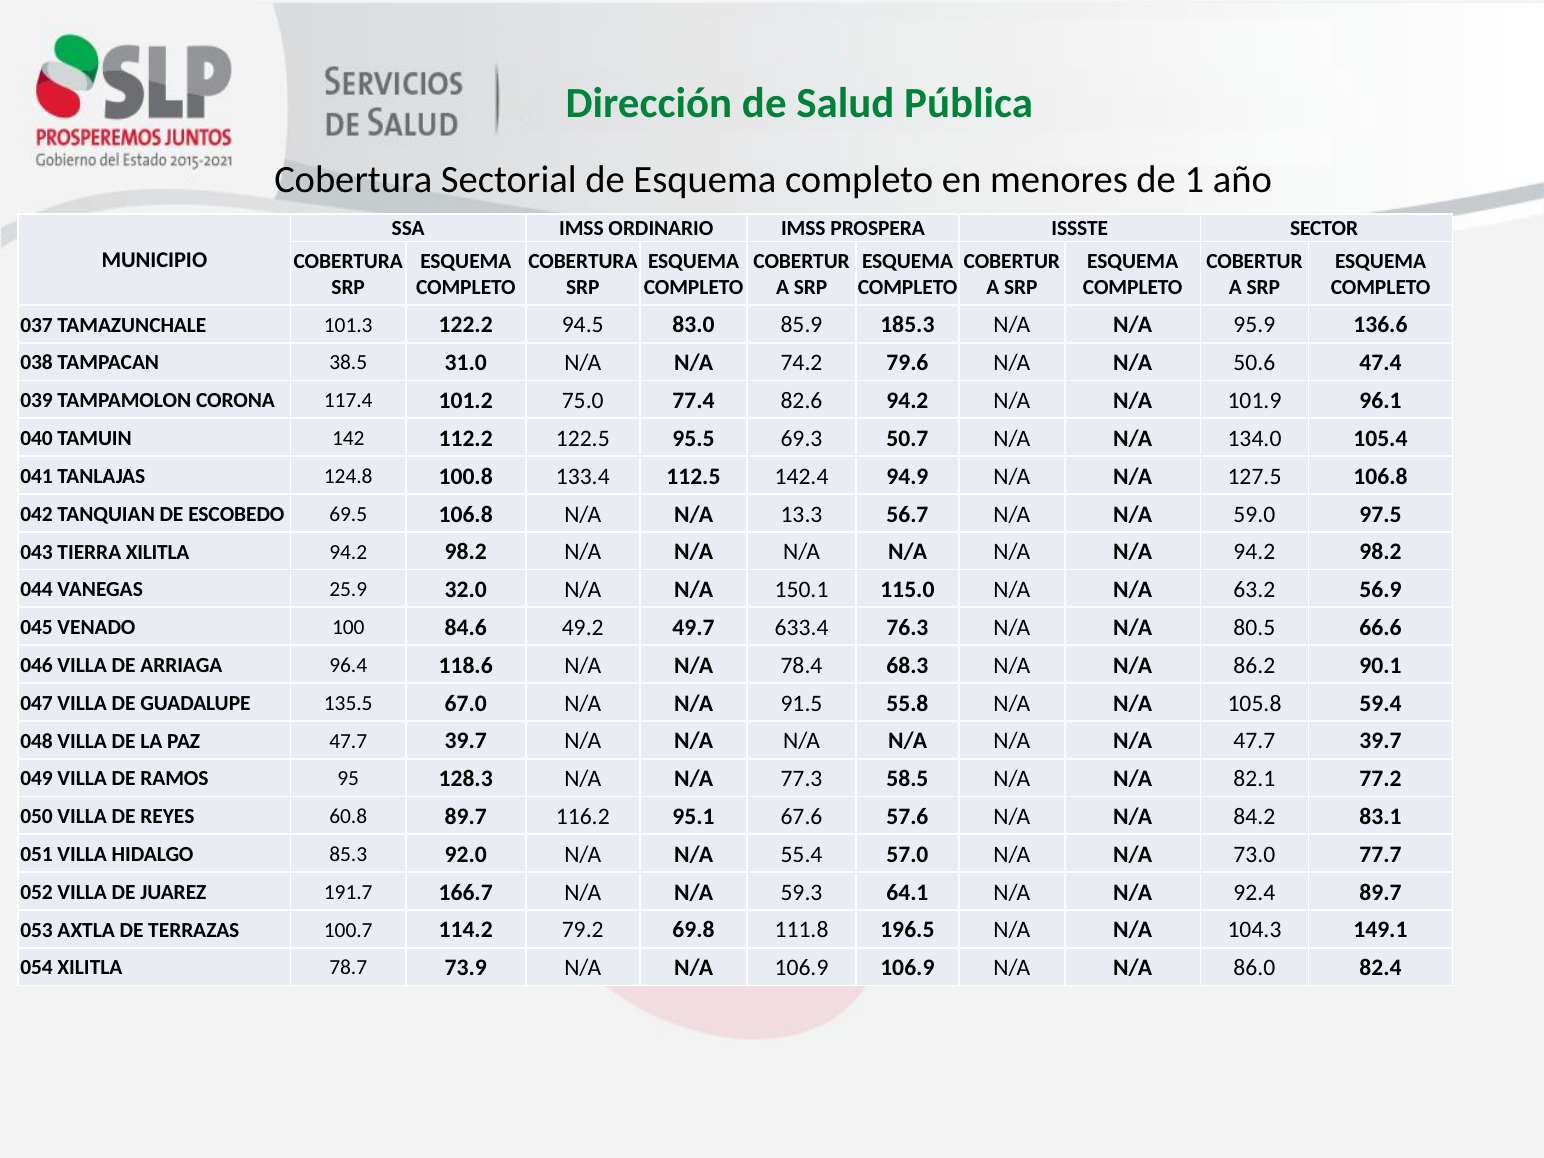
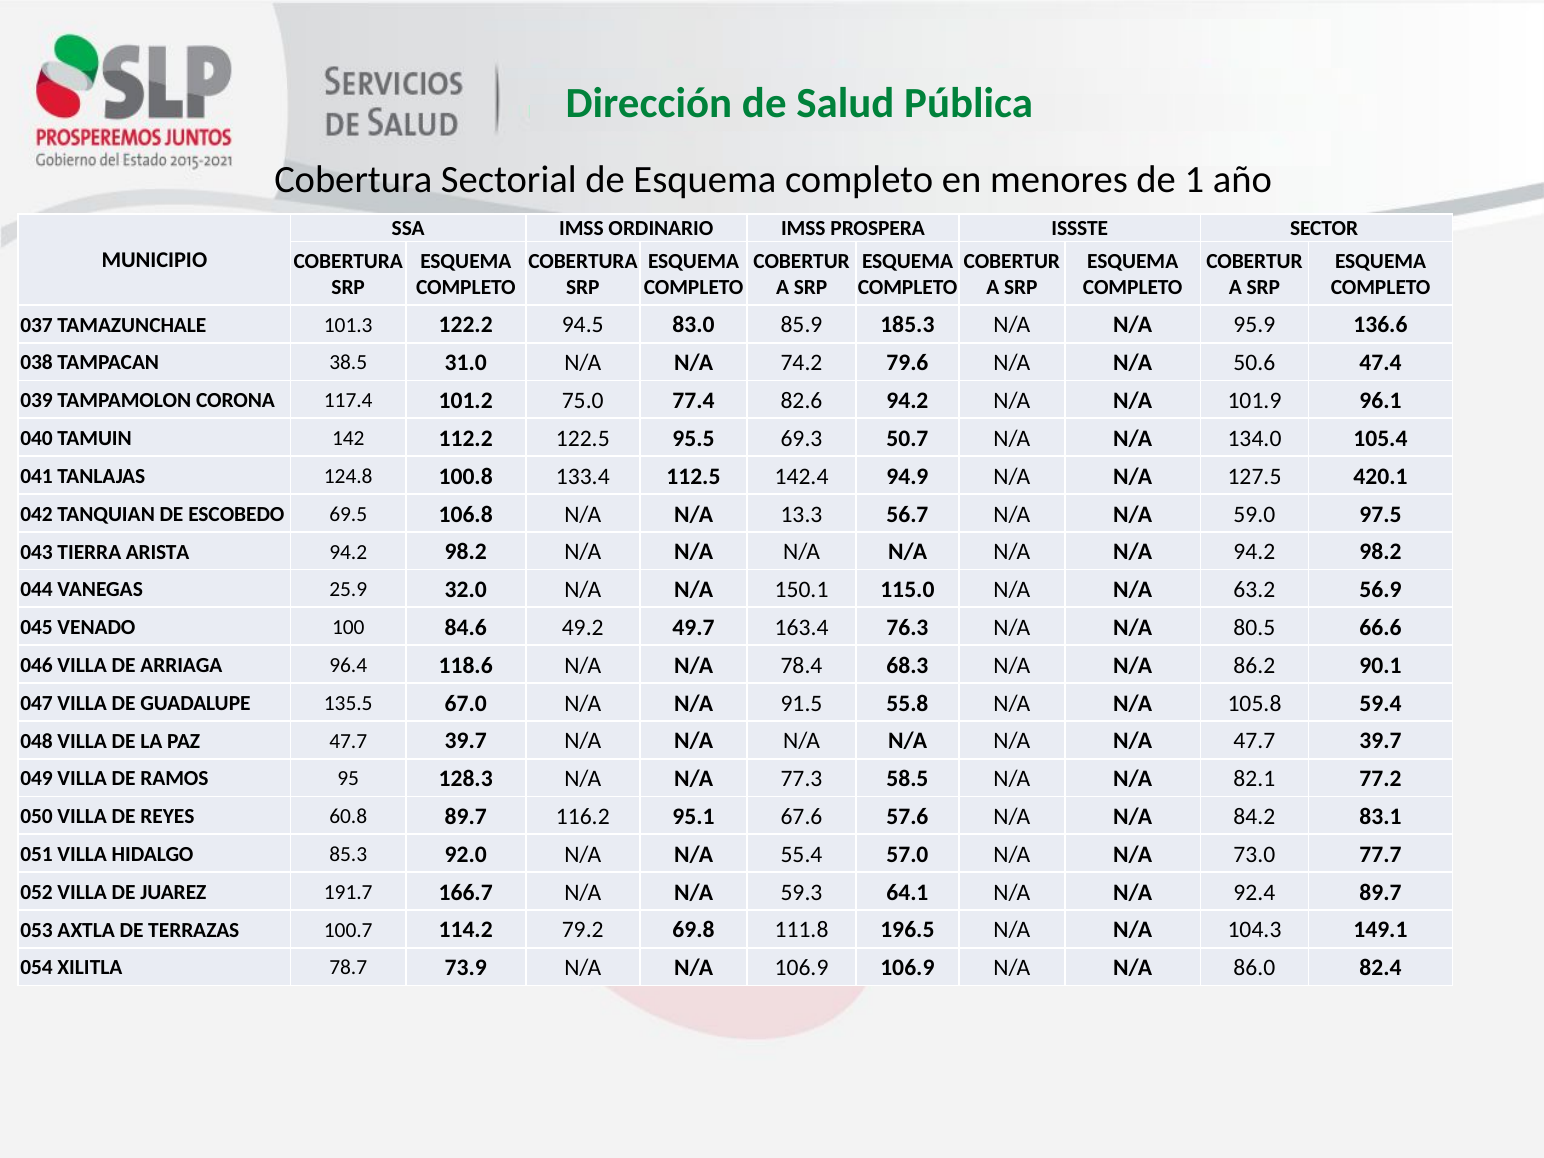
127.5 106.8: 106.8 -> 420.1 (1380, 476)
TIERRA XILITLA: XILITLA -> ARISTA (158, 552)
633.4: 633.4 -> 163.4 (802, 628)
